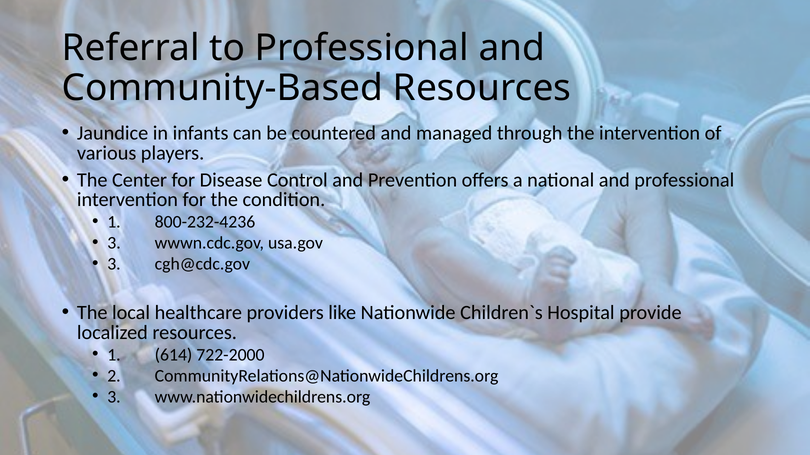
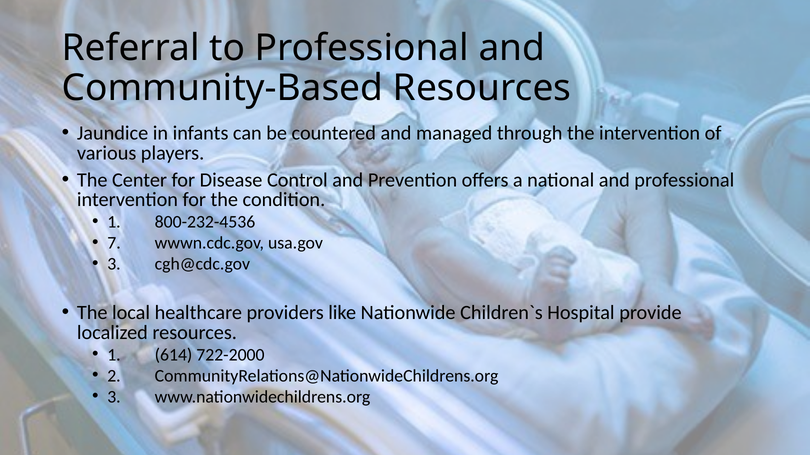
800-232-4236: 800-232-4236 -> 800-232-4536 (205, 222)
3: 3 -> 7 (114, 243)
